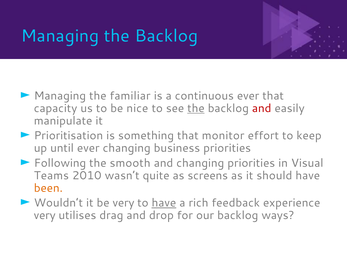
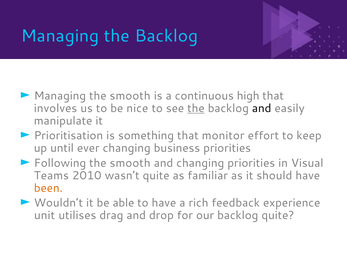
Managing the familiar: familiar -> smooth (130, 96)
continuous ever: ever -> high (248, 96)
capacity: capacity -> involves (56, 108)
and colour: red -> black (262, 108)
screens: screens -> familiar (208, 176)
be very: very -> able (123, 203)
have underline: present -> none (164, 203)
very: very -> unit (45, 216)
backlog ways: ways -> quite (278, 216)
